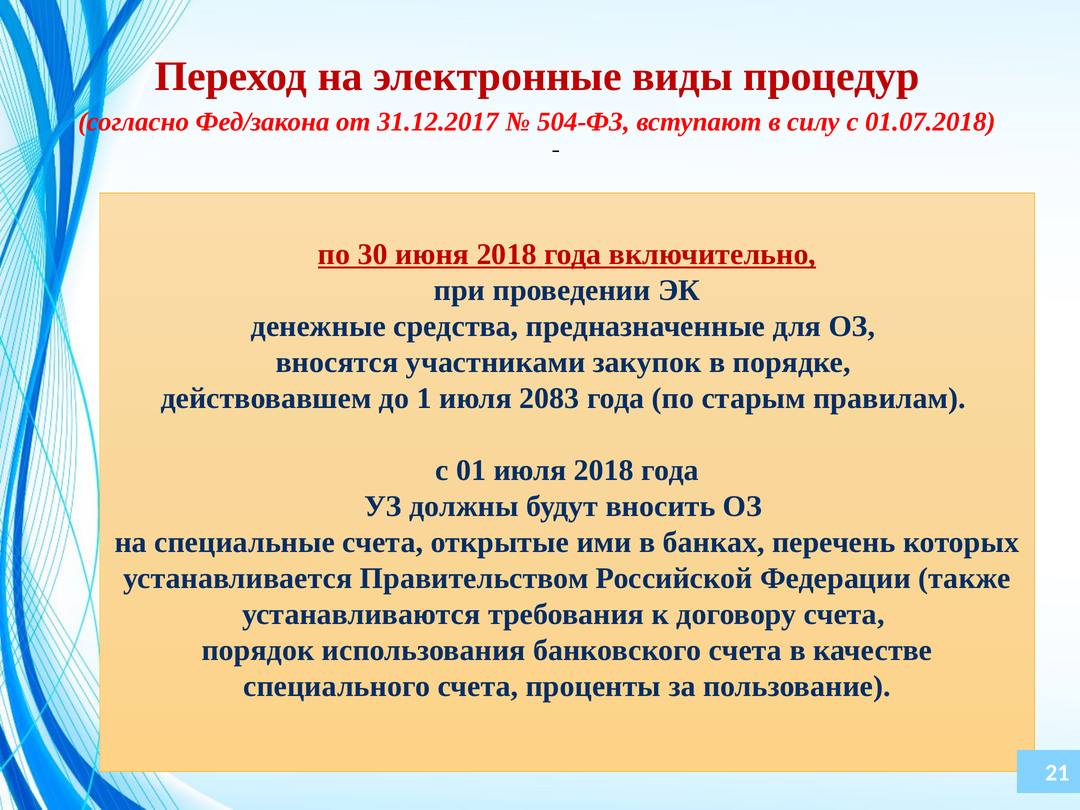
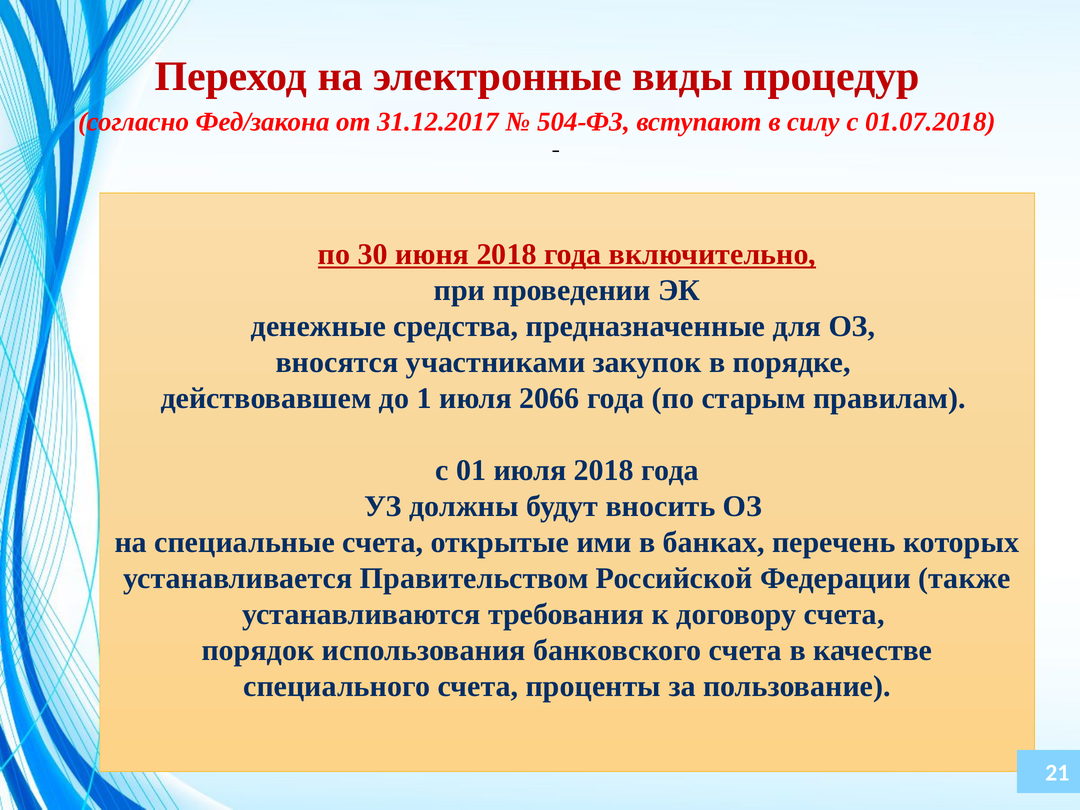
2083: 2083 -> 2066 (549, 398)
